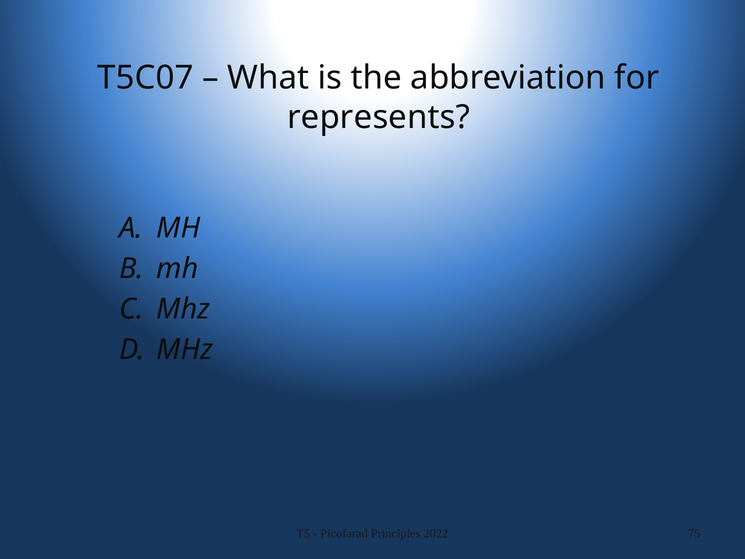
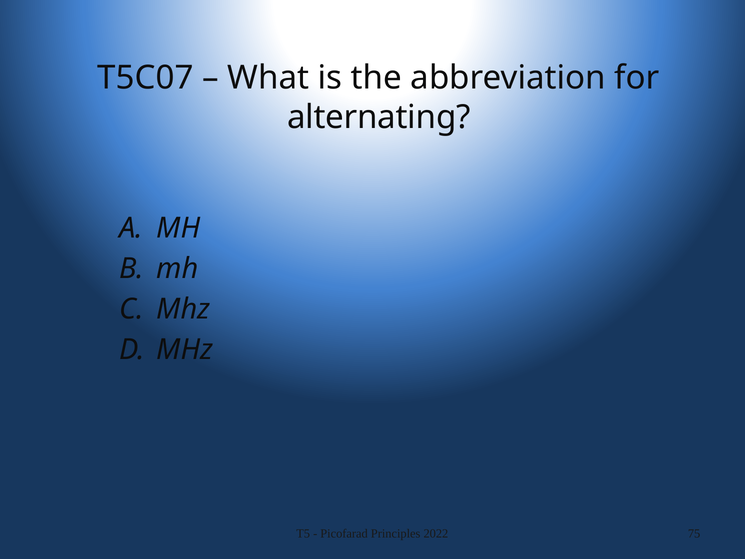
represents: represents -> alternating (379, 118)
